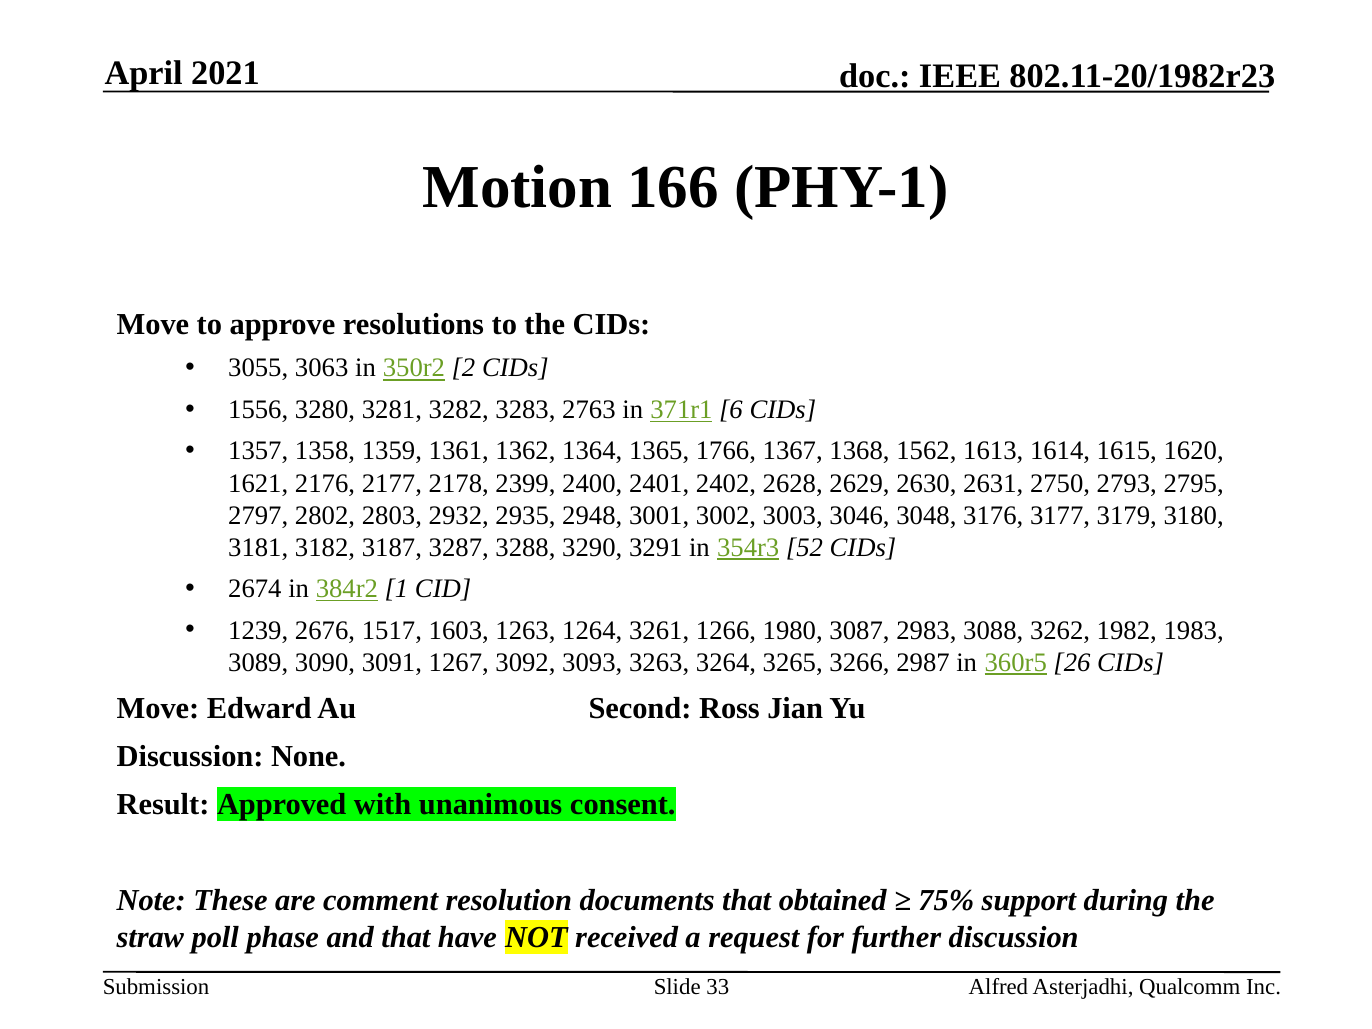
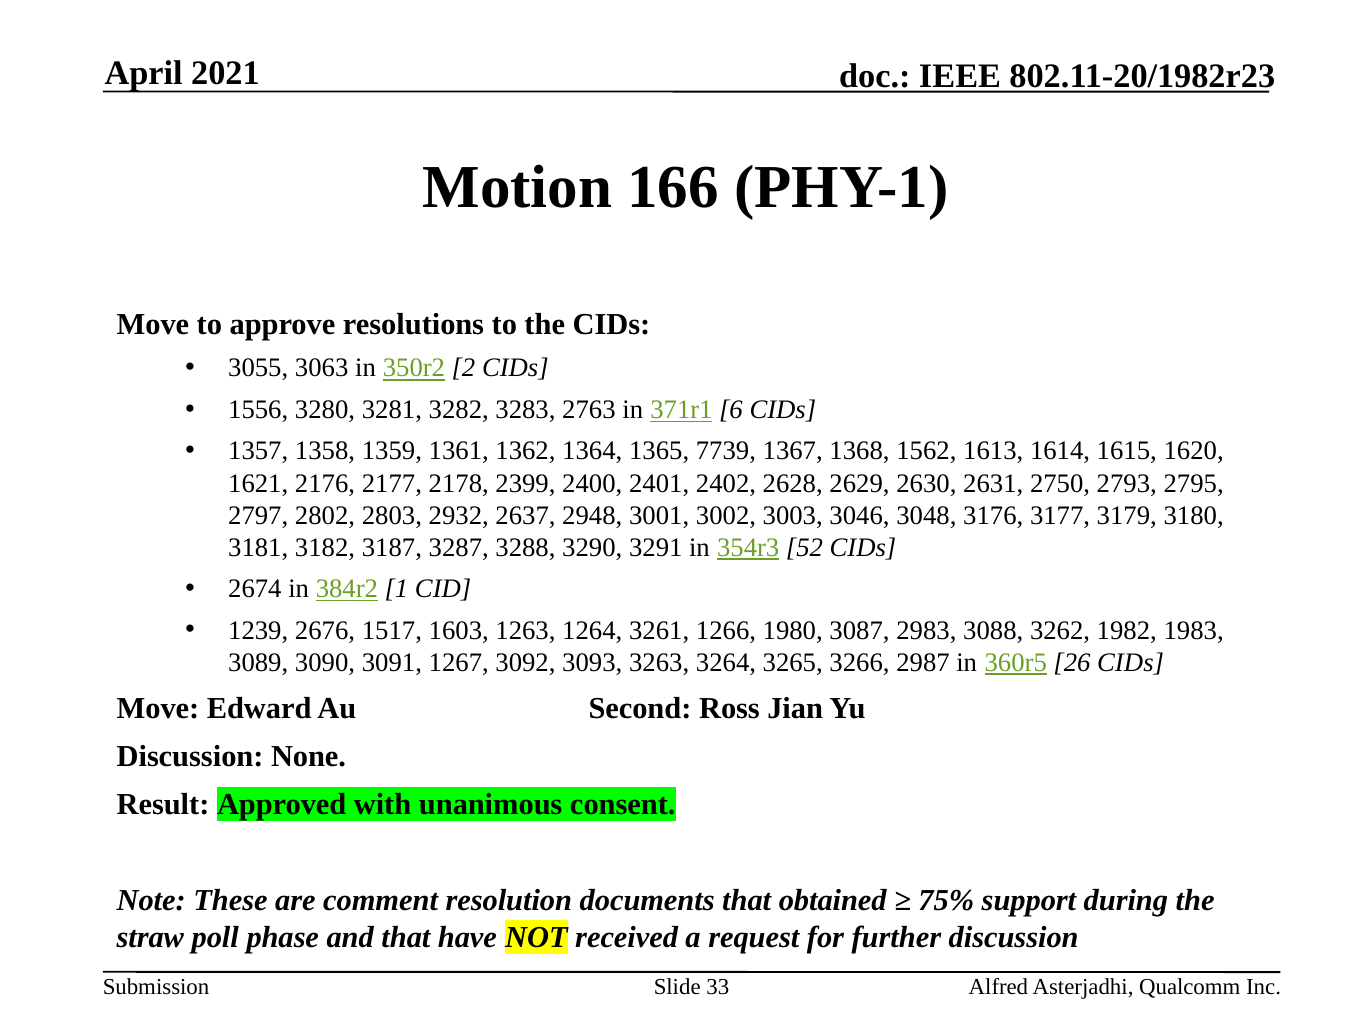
1766: 1766 -> 7739 (726, 451)
2935: 2935 -> 2637 (526, 515)
